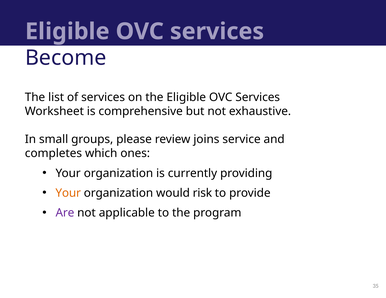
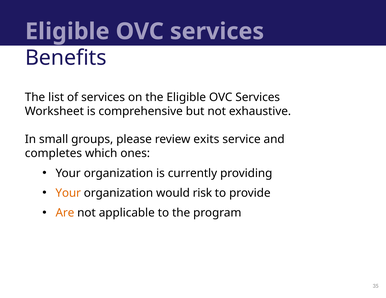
Become: Become -> Benefits (66, 58)
joins: joins -> exits (206, 139)
Are colour: purple -> orange (65, 213)
